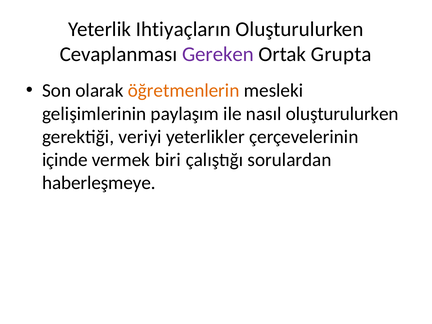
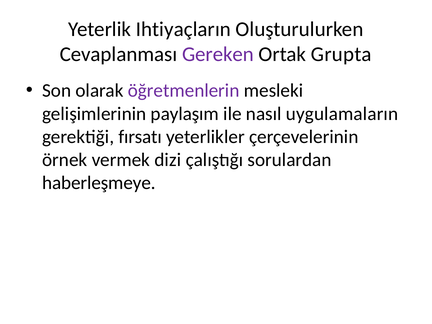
öğretmenlerin colour: orange -> purple (184, 91)
nasıl oluşturulurken: oluşturulurken -> uygulamaların (342, 114)
veriyi: veriyi -> fırsatı (140, 137)
içinde: içinde -> örnek (65, 160)
biri: biri -> dizi (168, 160)
